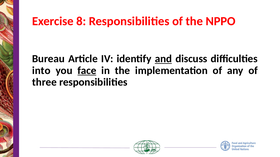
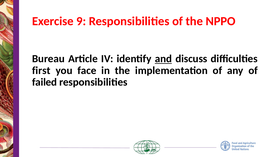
8: 8 -> 9 (81, 21)
into: into -> first (41, 71)
face underline: present -> none (87, 71)
three: three -> failed (45, 82)
